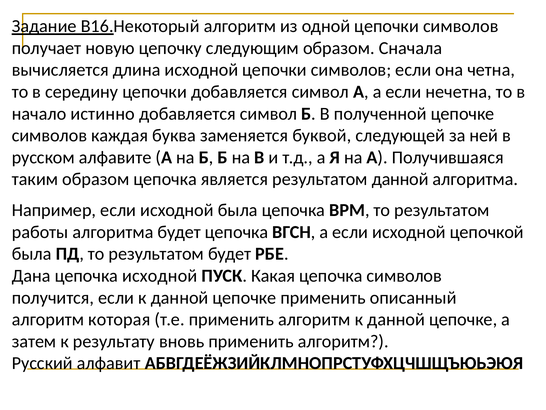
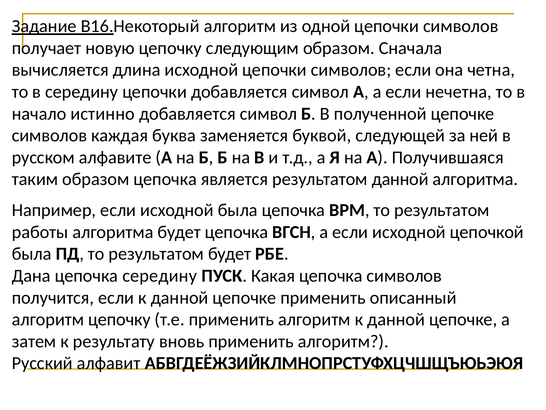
цепочка исходной: исходной -> середину (160, 276)
алгоритм которая: которая -> цепочку (119, 319)
